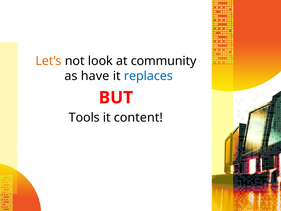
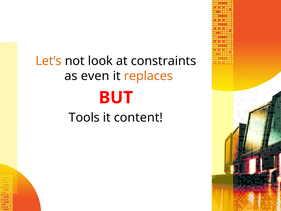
community: community -> constraints (164, 61)
have: have -> even (95, 76)
replaces colour: blue -> orange (148, 76)
